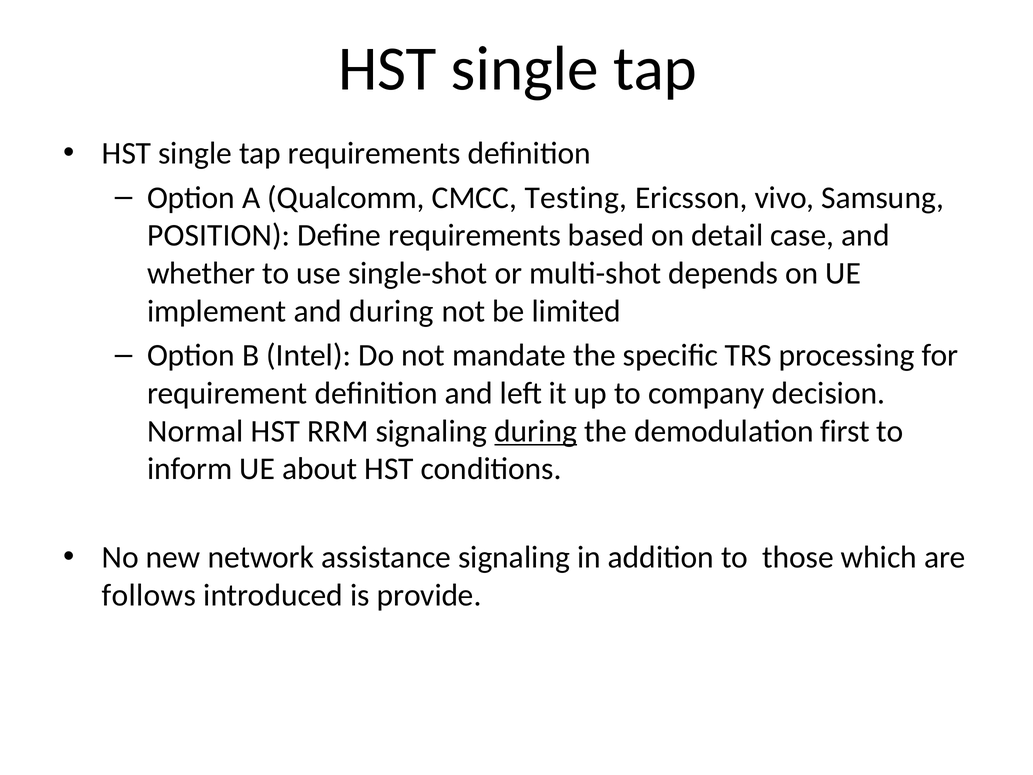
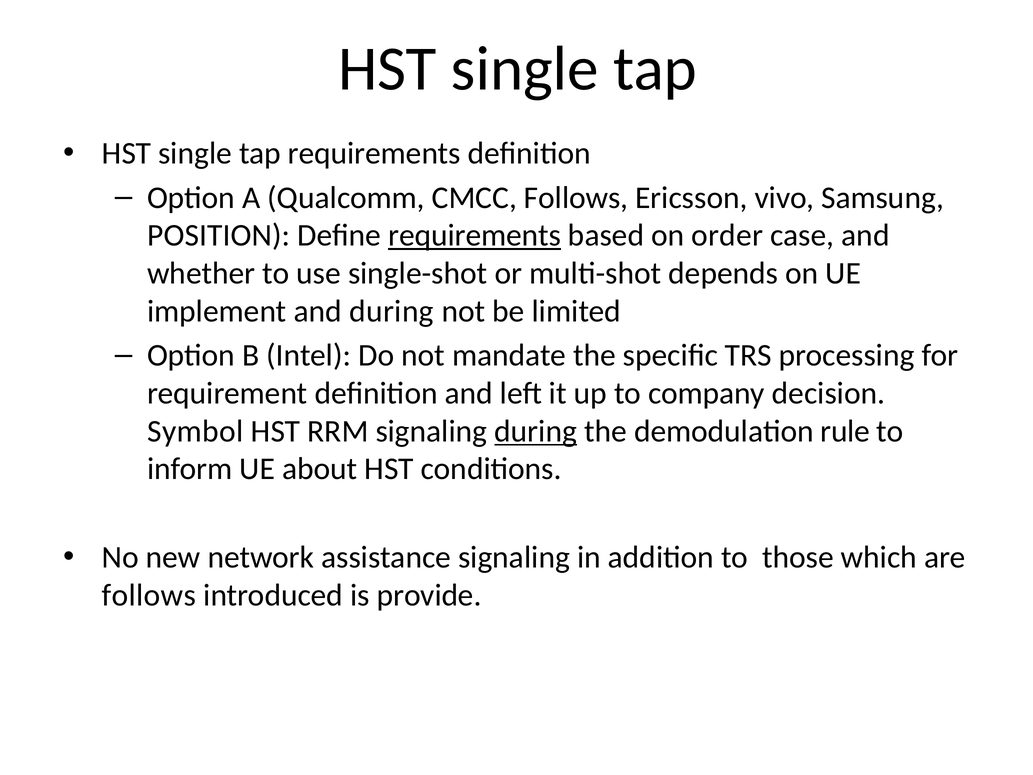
CMCC Testing: Testing -> Follows (576, 198)
requirements underline: none -> present (475, 235)
detail: detail -> order (727, 235)
Normal: Normal -> Symbol (195, 431)
first: first -> rule (845, 431)
